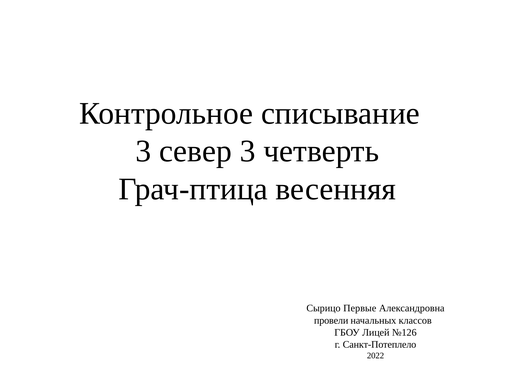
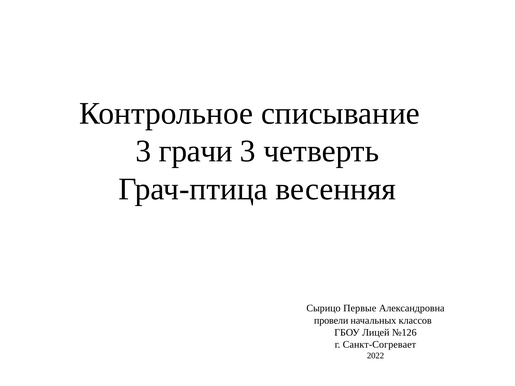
север: север -> грачи (196, 151)
Санкт-Потеплело: Санкт-Потеплело -> Санкт-Согревает (379, 345)
